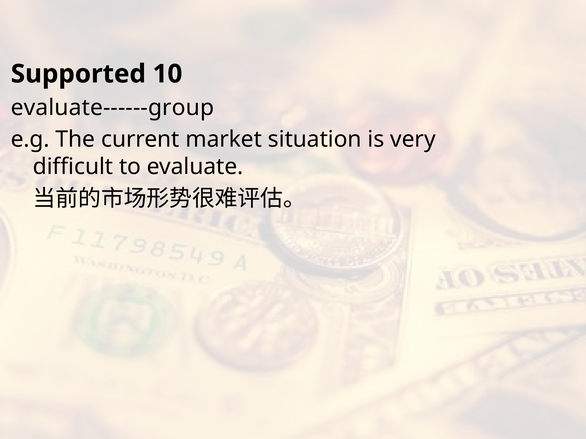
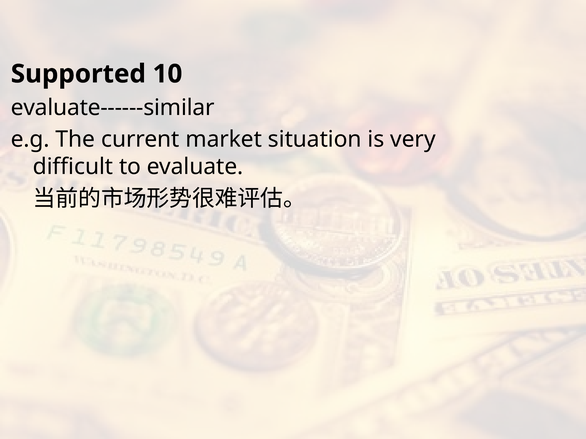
evaluate------group: evaluate------group -> evaluate------similar (113, 108)
